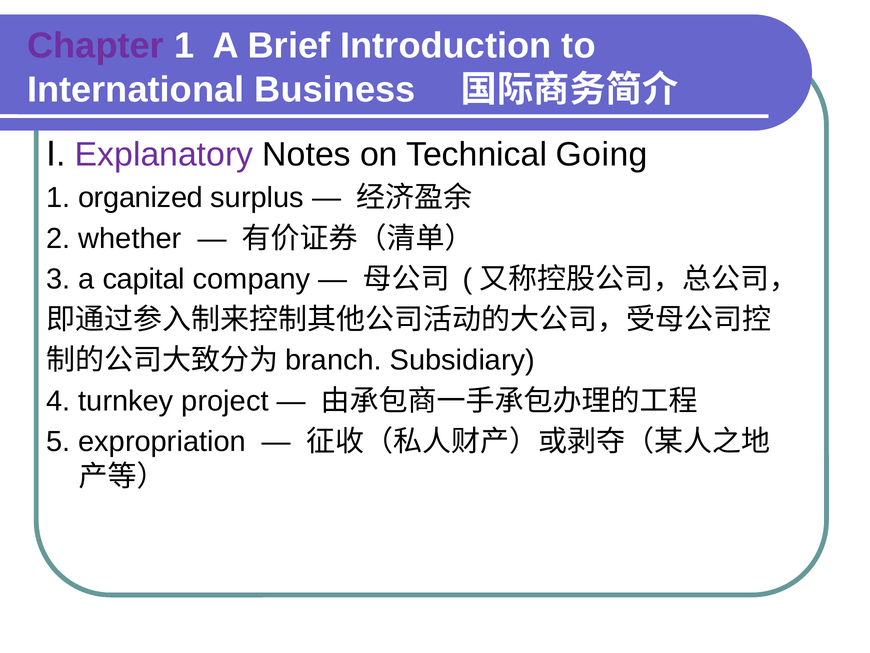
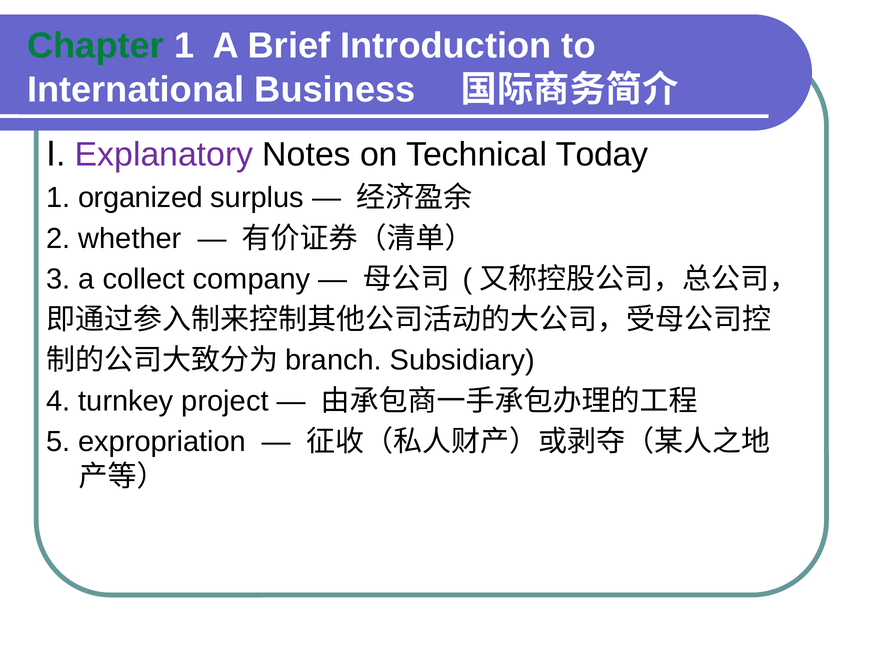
Chapter colour: purple -> green (96, 46)
Going: Going -> Today (602, 155)
capital: capital -> collect (144, 279)
